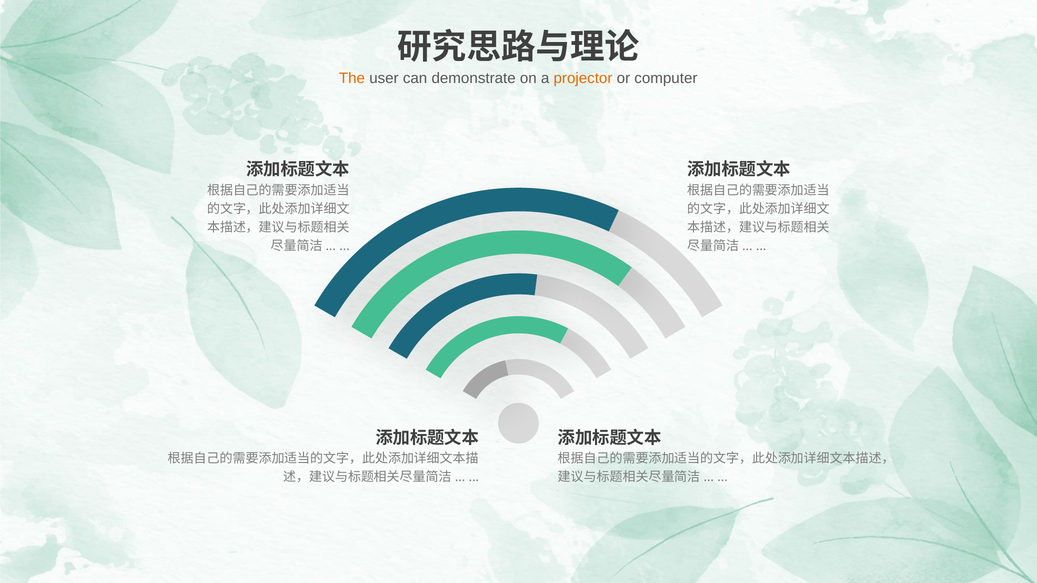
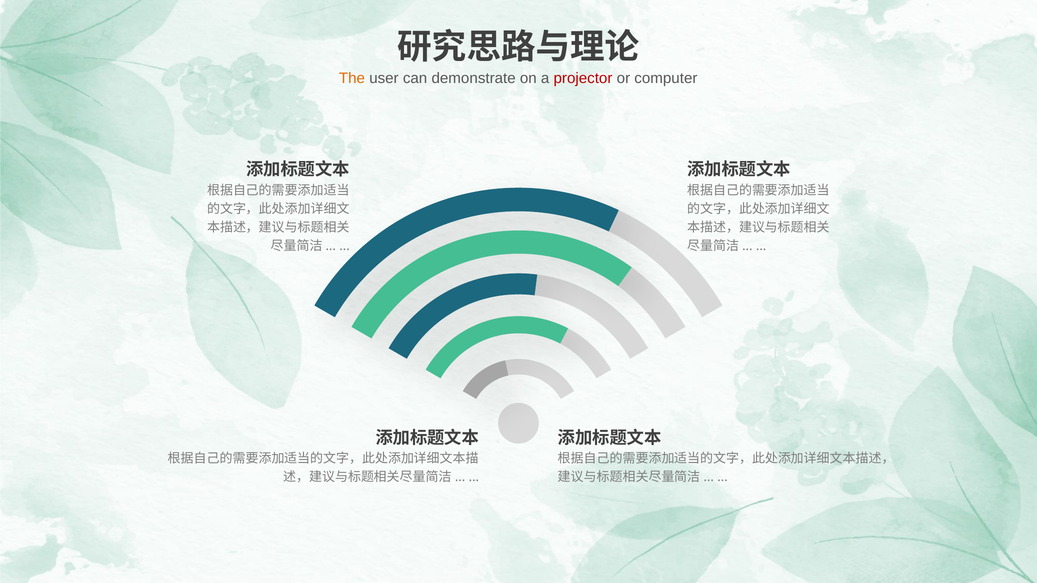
projector colour: orange -> red (583, 78)
